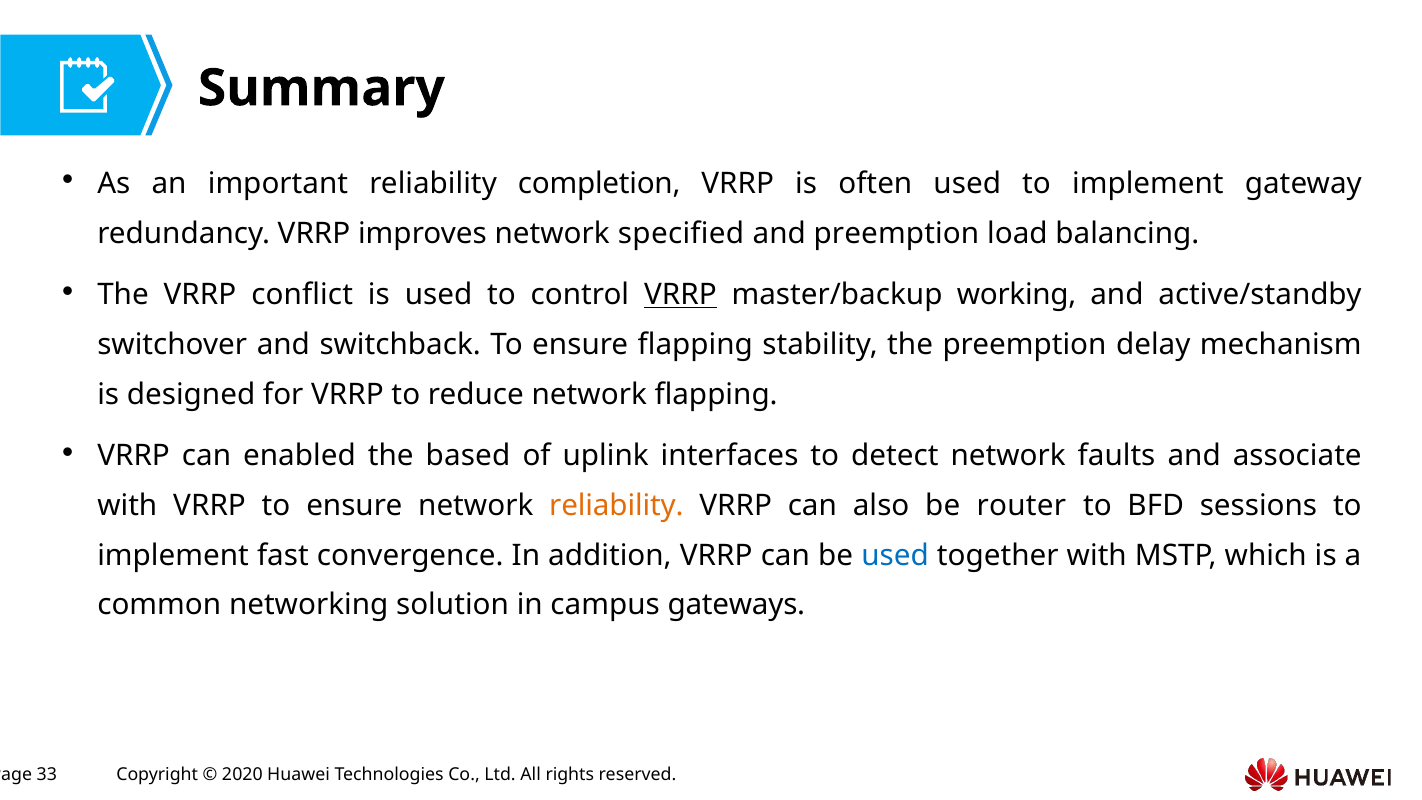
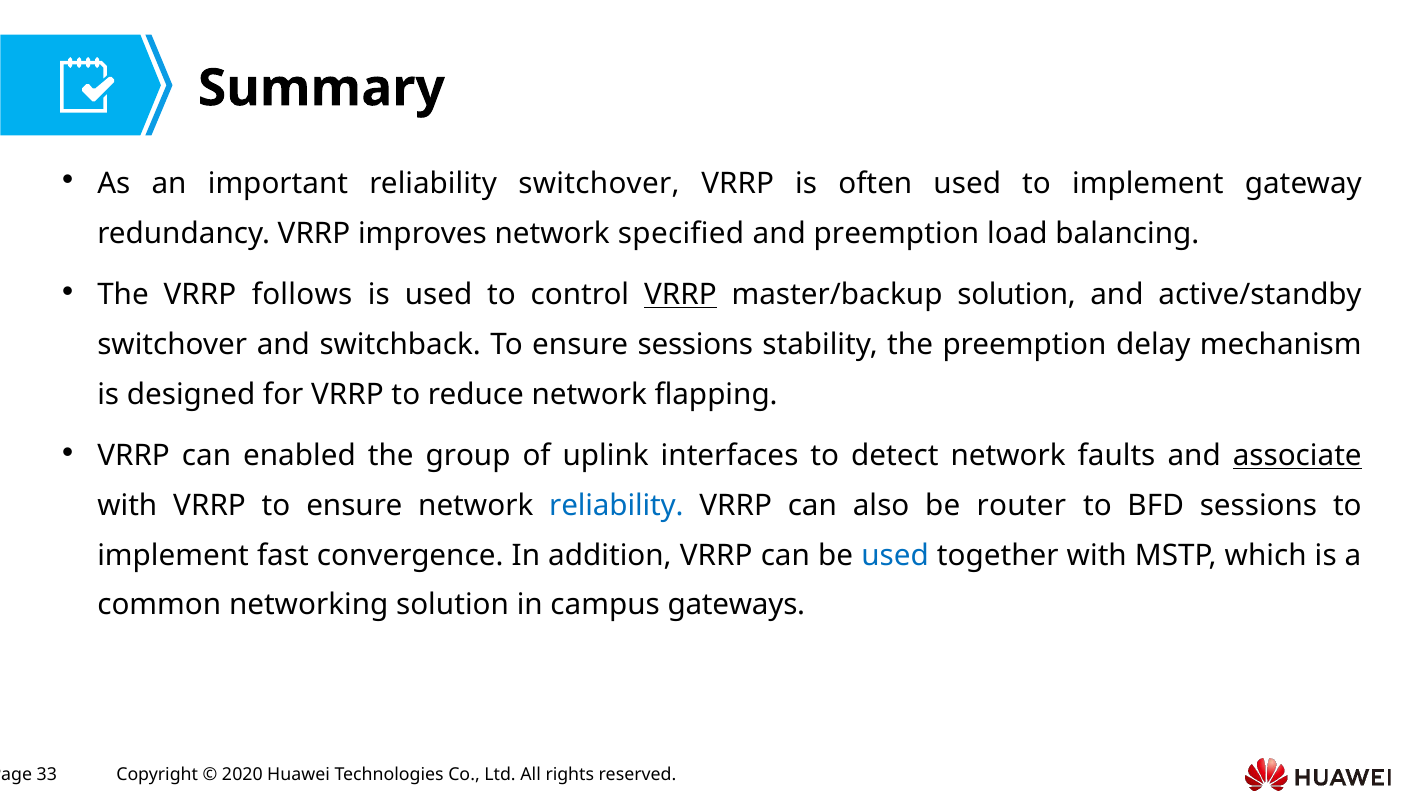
reliability completion: completion -> switchover (599, 184)
conflict: conflict -> follows (302, 295)
master/backup working: working -> solution (1017, 295)
ensure flapping: flapping -> sessions (695, 345)
based: based -> group (468, 456)
associate underline: none -> present (1297, 456)
reliability colour: orange -> blue (616, 505)
